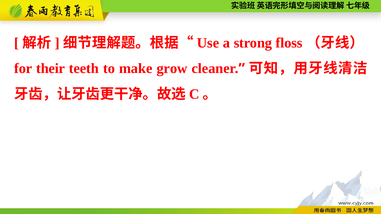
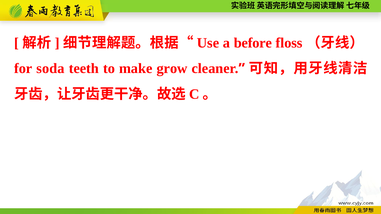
strong: strong -> before (253, 43)
their: their -> soda (50, 69)
